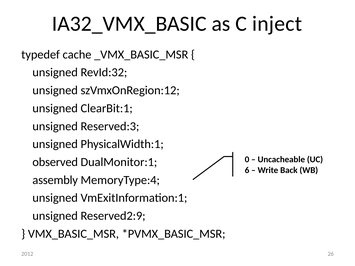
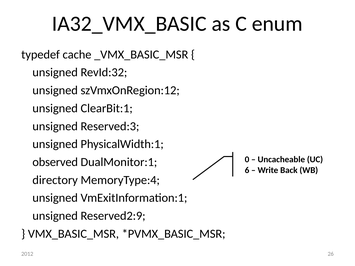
inject: inject -> enum (277, 24)
assembly: assembly -> directory (55, 180)
